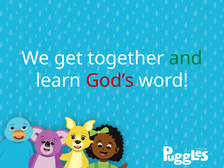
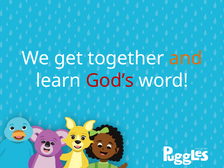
and colour: green -> orange (186, 58)
